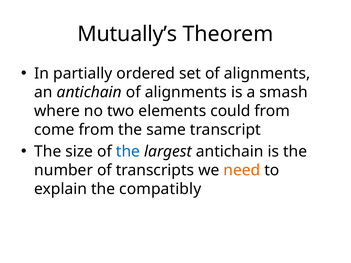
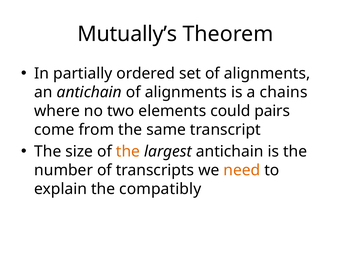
smash: smash -> chains (284, 92)
could from: from -> pairs (272, 111)
the colour: blue -> orange (128, 152)
